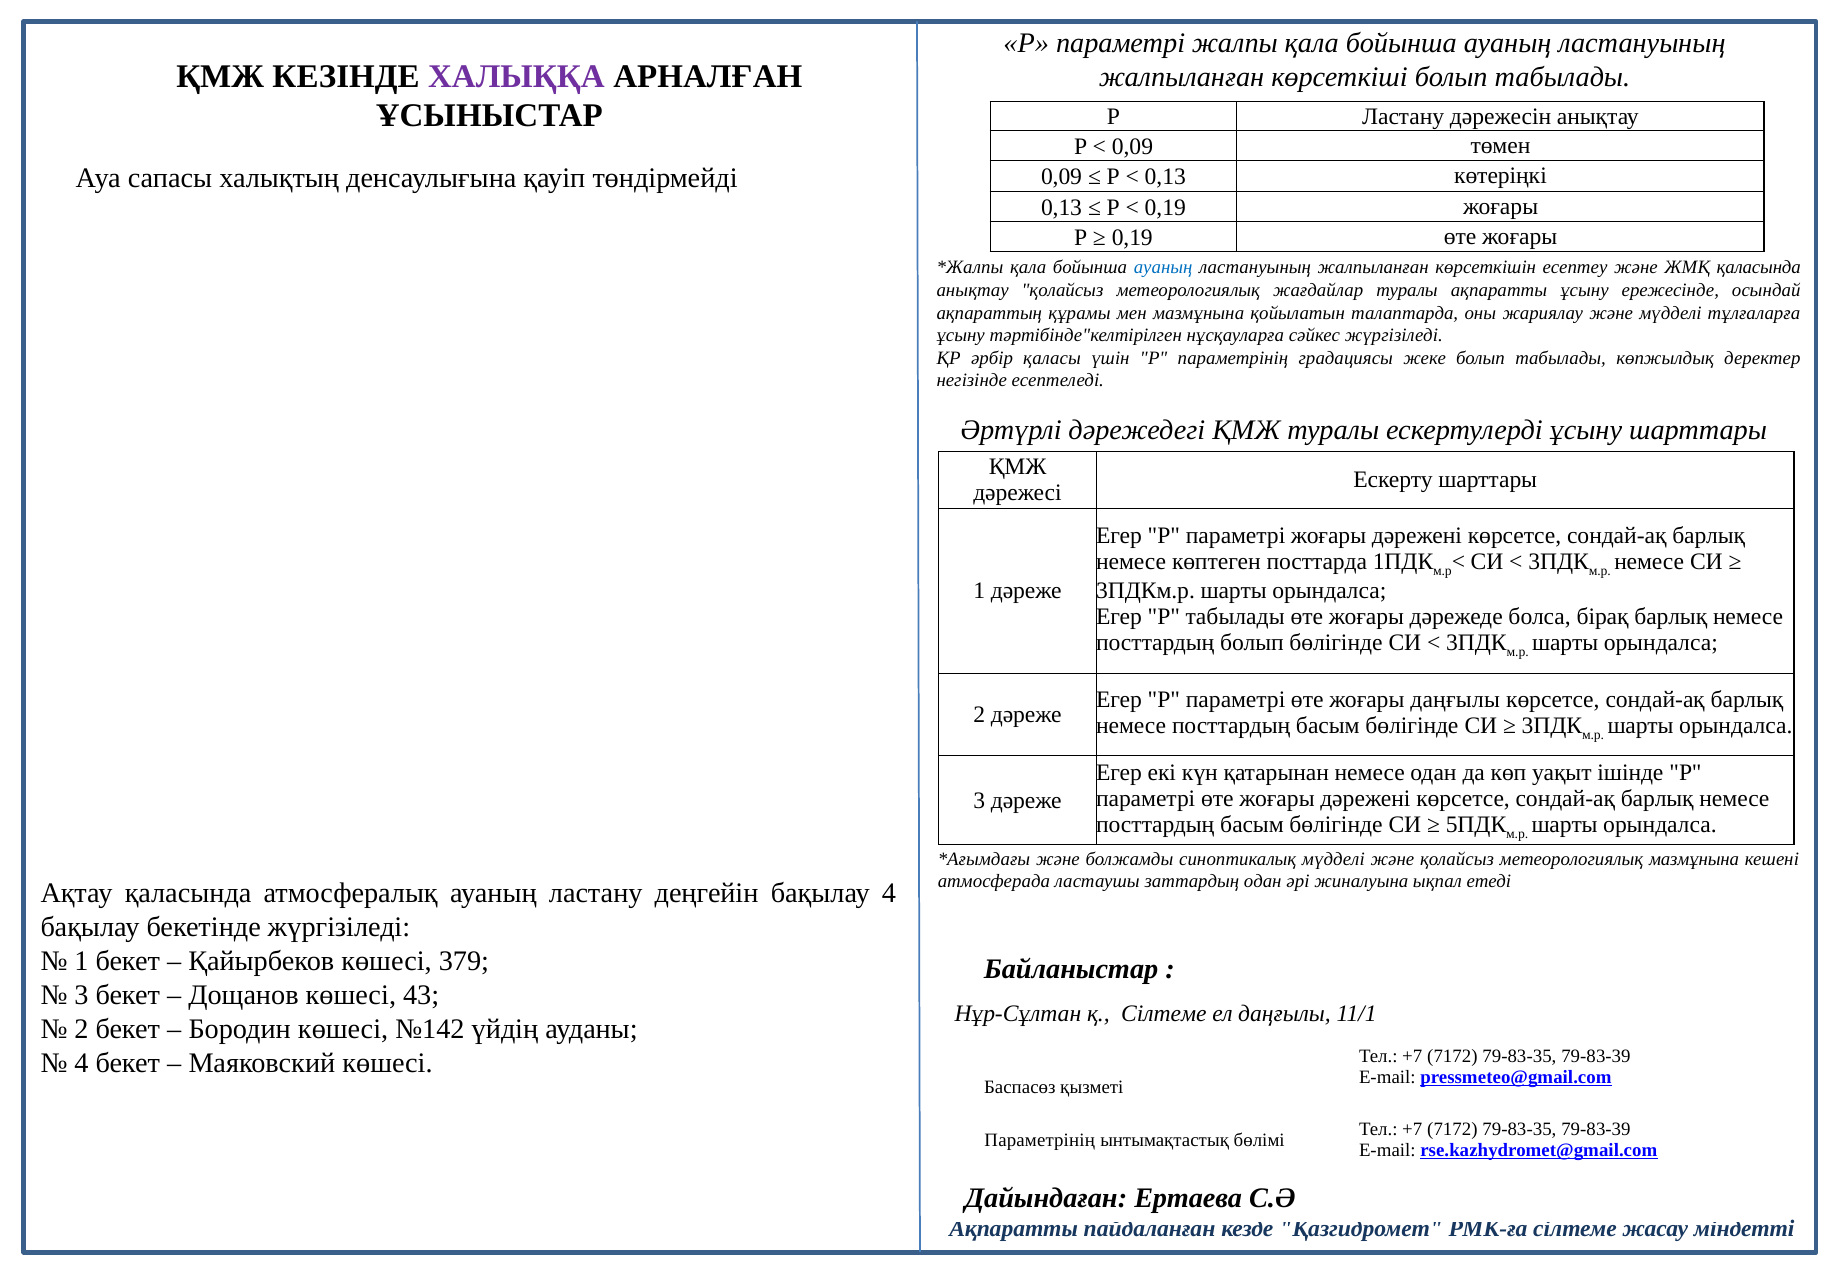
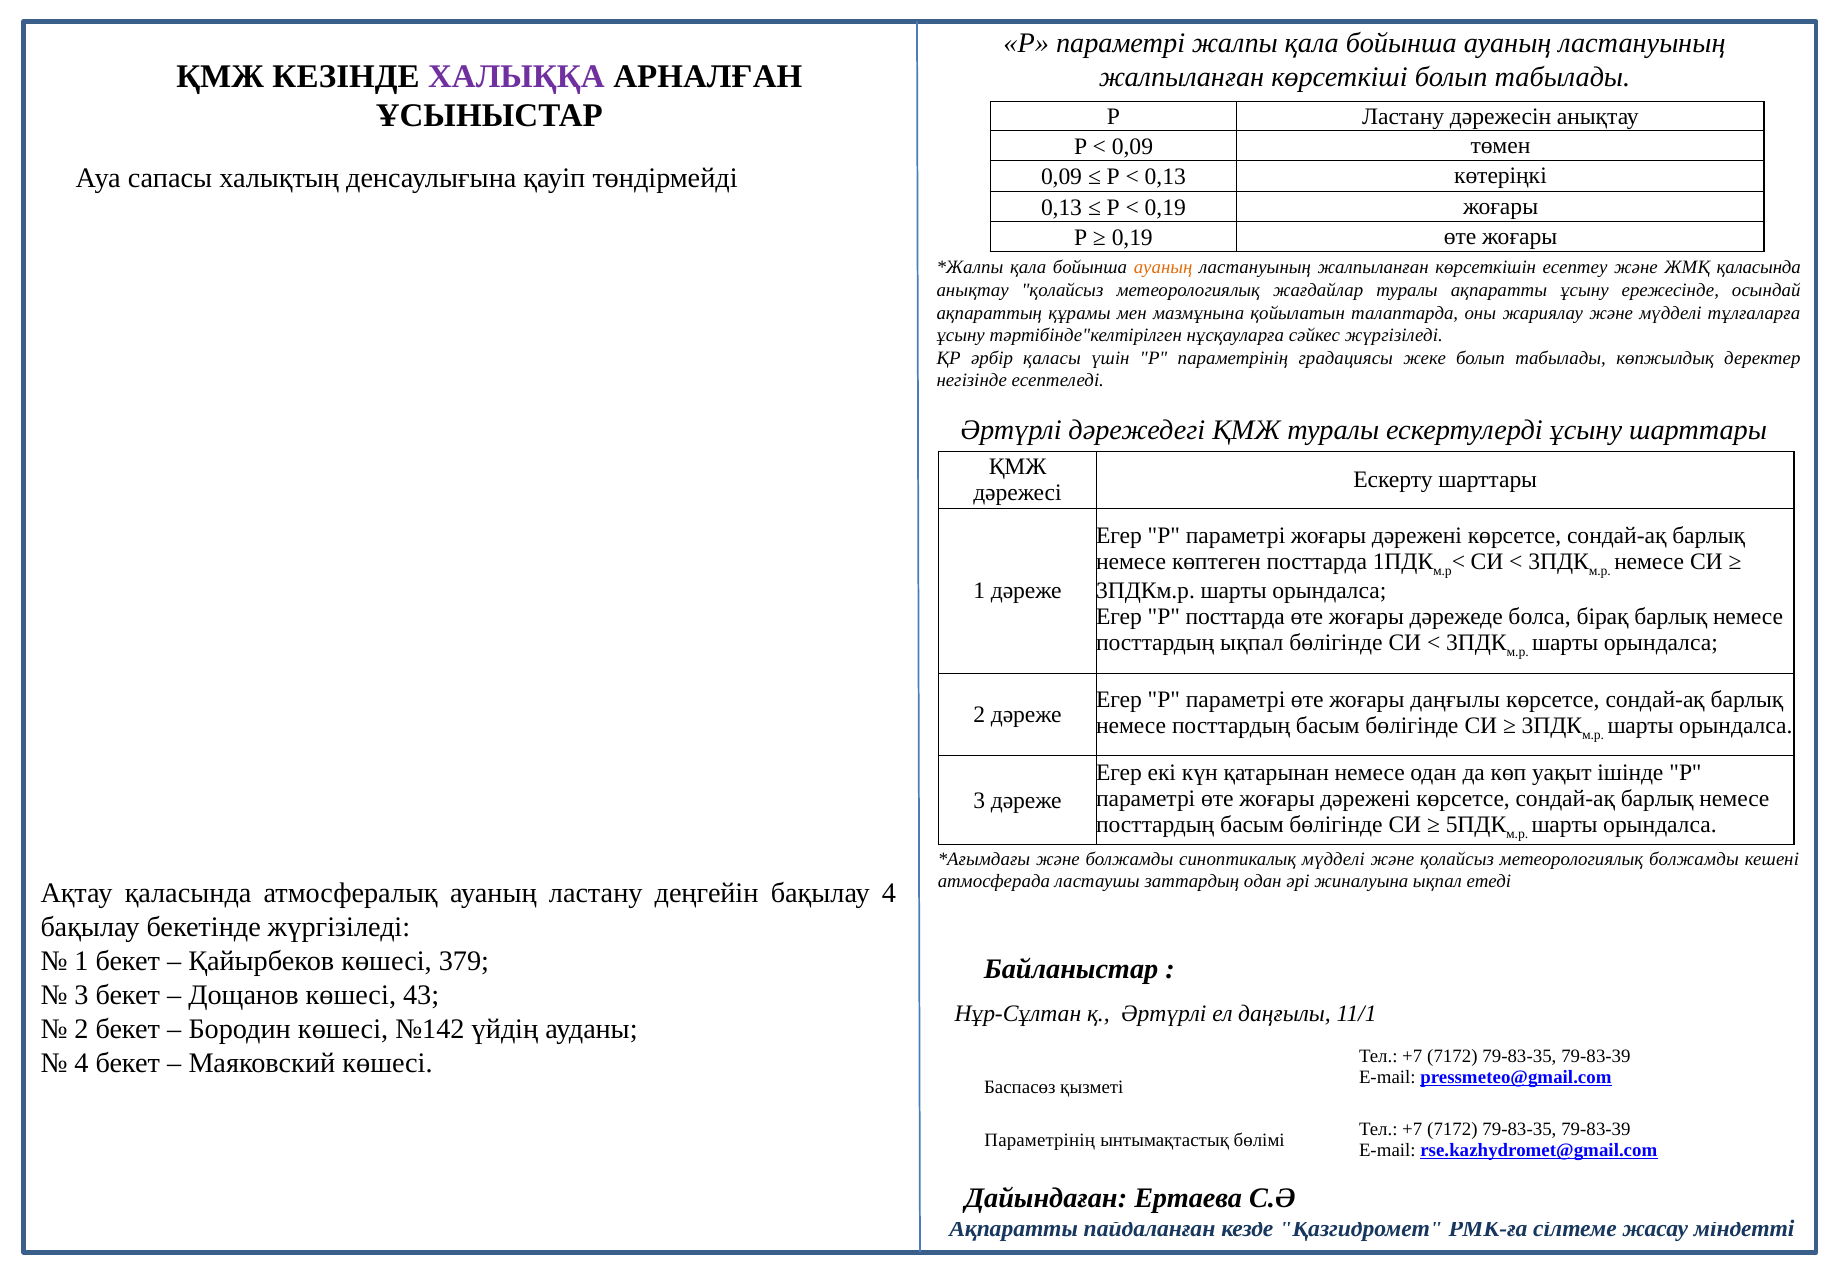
ауаның colour: blue -> orange (1163, 268)
P табылады: табылады -> посттарда (1235, 617)
посттардың болып: болып -> ықпал (1252, 643)
метеорологиялық мазмұнына: мазмұнына -> болжамды (1694, 859)
қ Сілтеме: Сілтеме -> Әртүрлі (1164, 1014)
